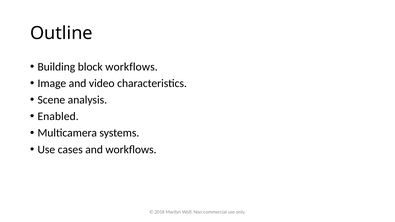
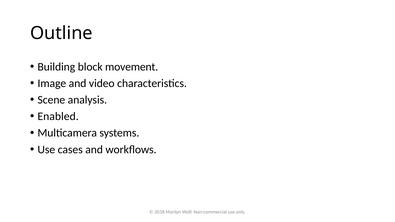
block workflows: workflows -> movement (132, 67)
